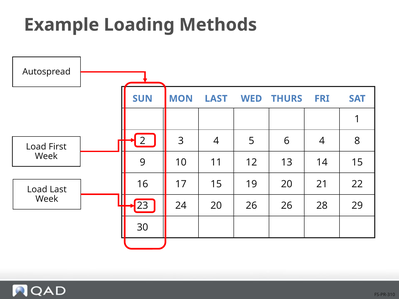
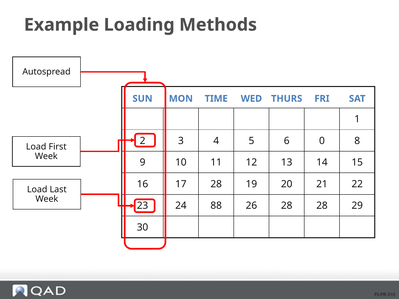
MON LAST: LAST -> TIME (216, 99)
6 4: 4 -> 0 (322, 141)
17 15: 15 -> 28 (216, 184)
24 20: 20 -> 88 (216, 206)
26 26: 26 -> 28 (287, 206)
